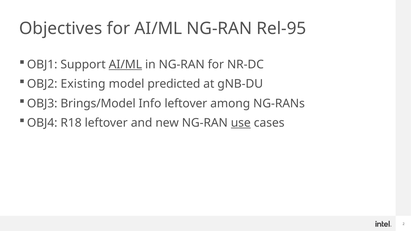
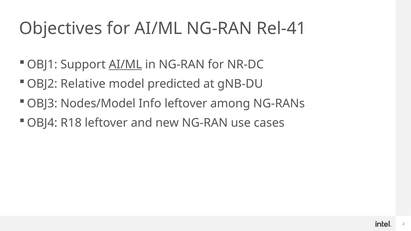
Rel-95: Rel-95 -> Rel-41 (282, 28)
Existing: Existing -> Relative (83, 84)
Brings/Model: Brings/Model -> Nodes/Model (98, 103)
use underline: present -> none (241, 123)
